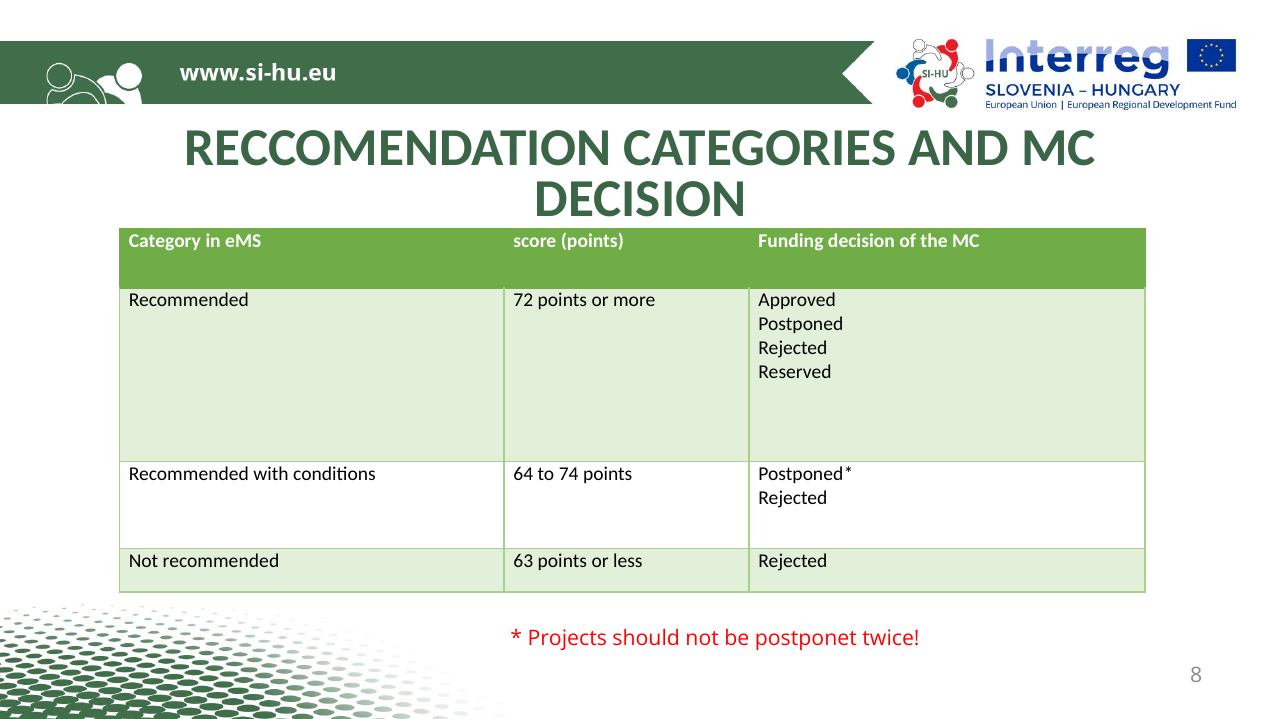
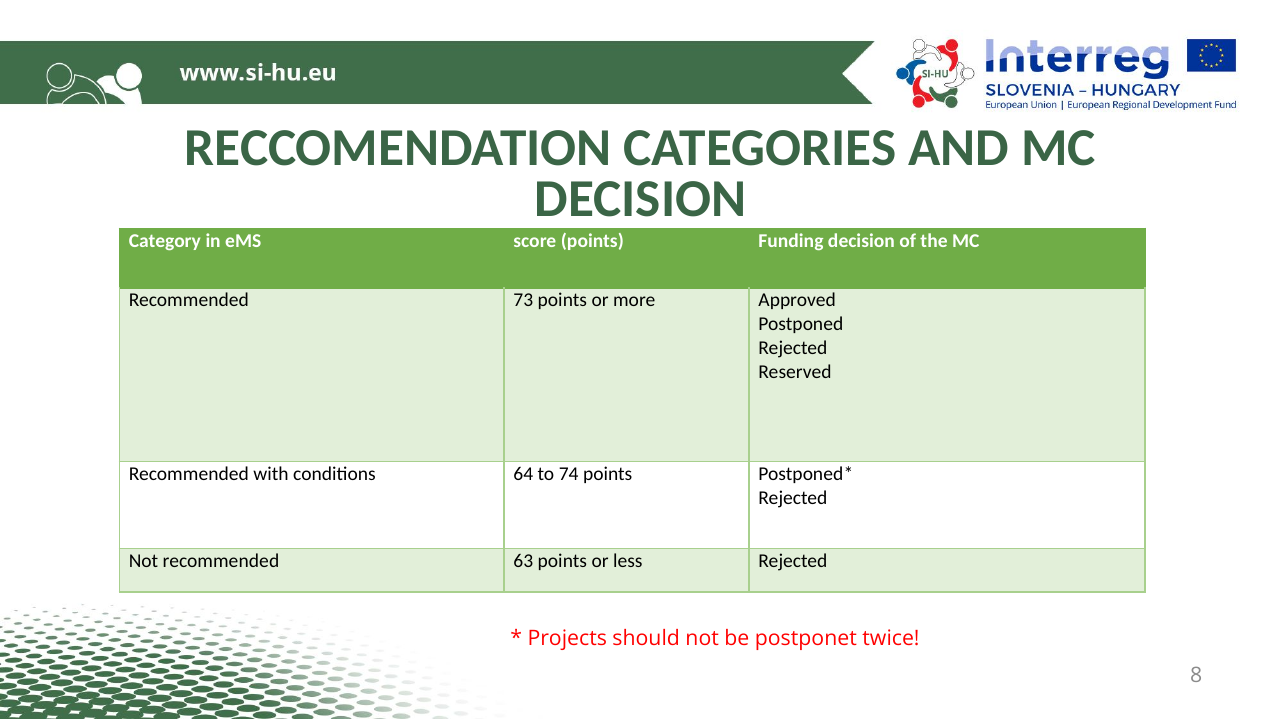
72: 72 -> 73 (523, 300)
